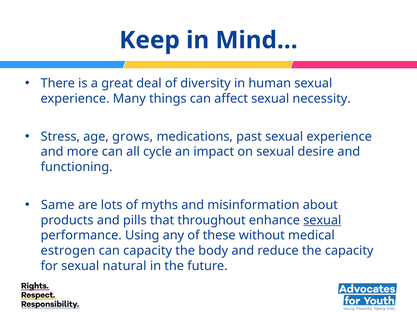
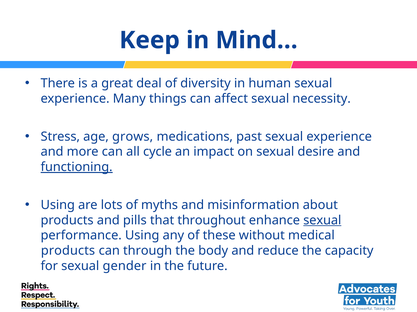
functioning underline: none -> present (77, 167)
Same: Same -> Using (58, 205)
estrogen: estrogen -> products (68, 251)
can capacity: capacity -> through (148, 251)
natural: natural -> gender (125, 267)
